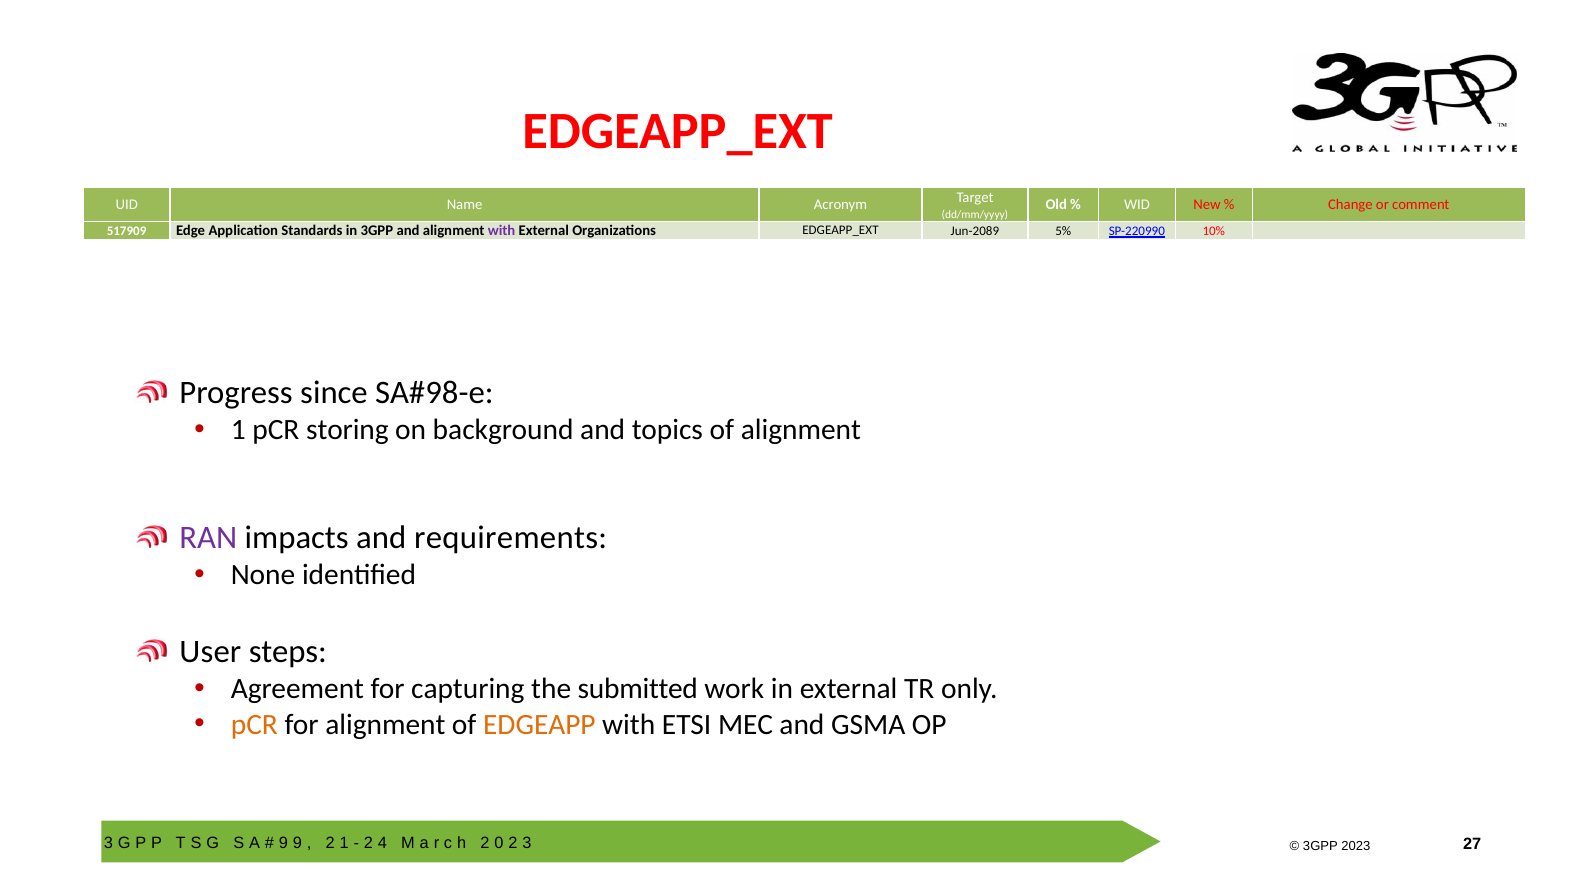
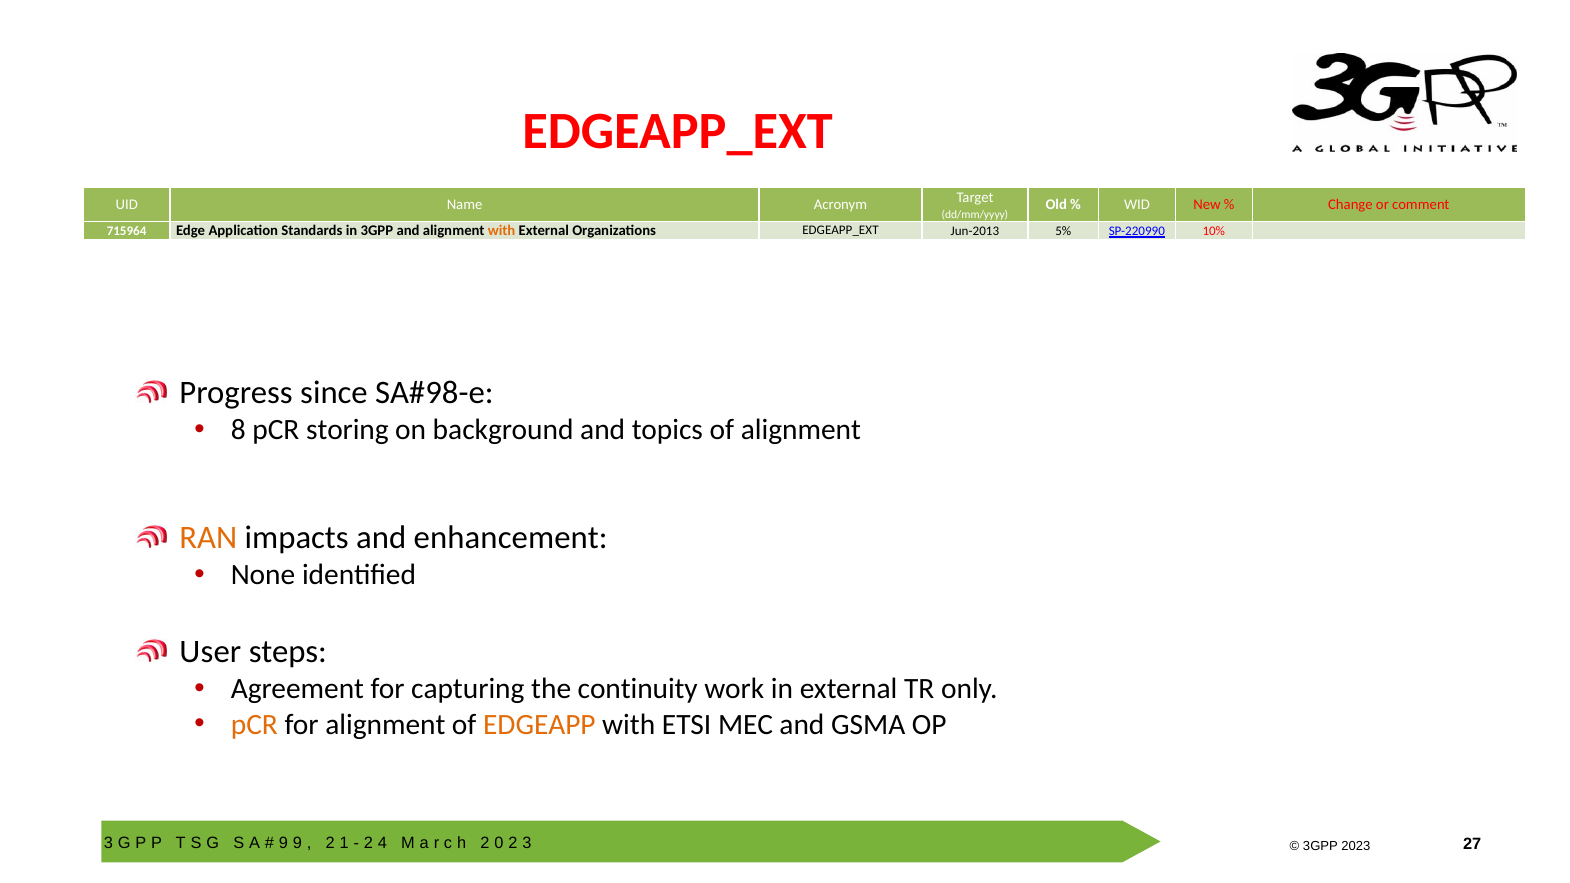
517909: 517909 -> 715964 (127, 231)
with colour: purple -> orange (502, 230)
Jun-2089: Jun-2089 -> Jun-2013 (975, 231)
1: 1 -> 8 (238, 430)
RAN colour: purple -> orange (208, 538)
requirements: requirements -> enhancement (511, 538)
submitted: submitted -> continuity (638, 689)
